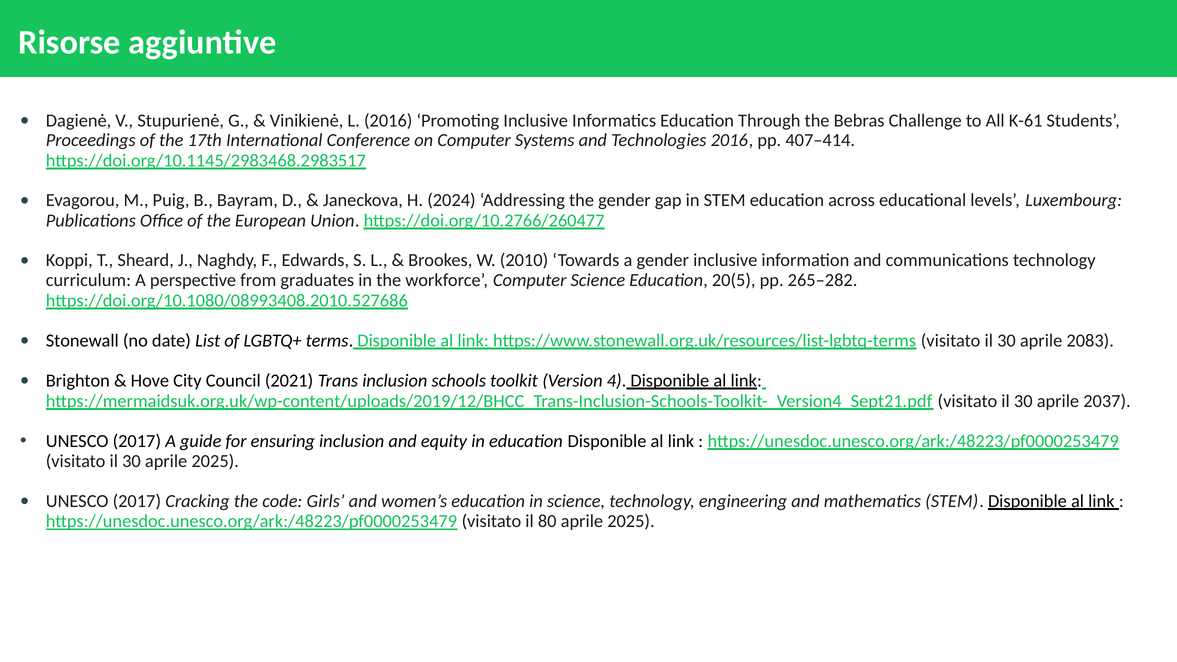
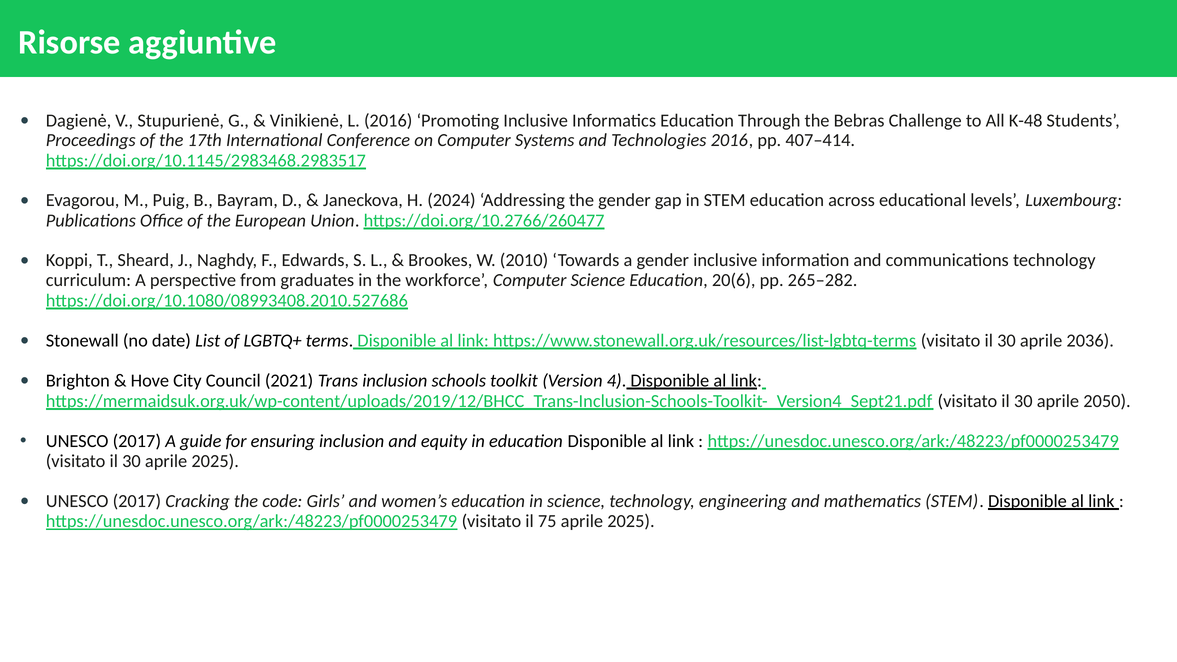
K-61: K-61 -> K-48 (1026, 121)
20(5: 20(5 -> 20(6 (734, 280)
2083: 2083 -> 2036 (1090, 341)
2037: 2037 -> 2050 (1107, 401)
80: 80 -> 75 (547, 521)
